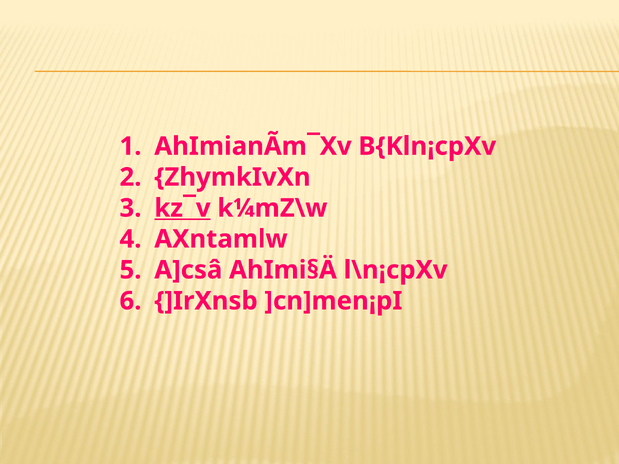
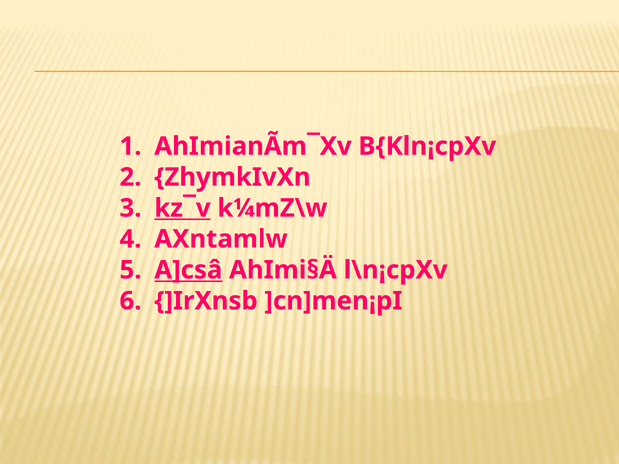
A]csâ underline: none -> present (188, 270)
